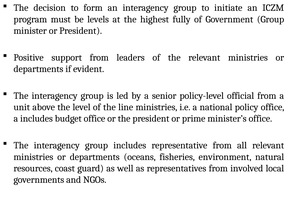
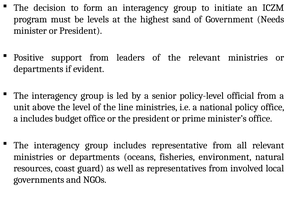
fully: fully -> sand (182, 19)
Government Group: Group -> Needs (271, 19)
